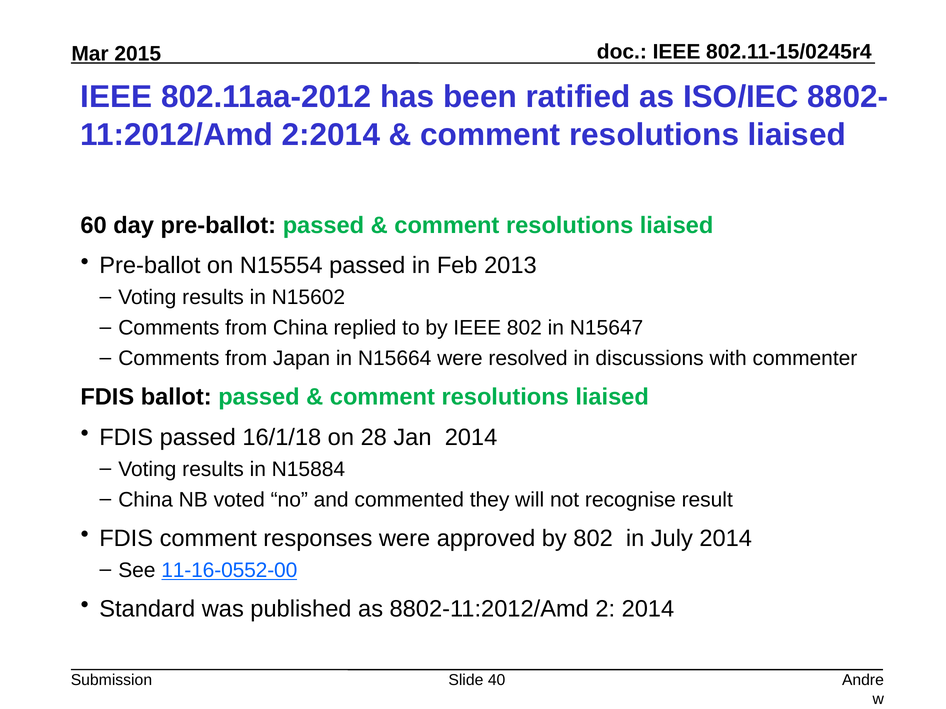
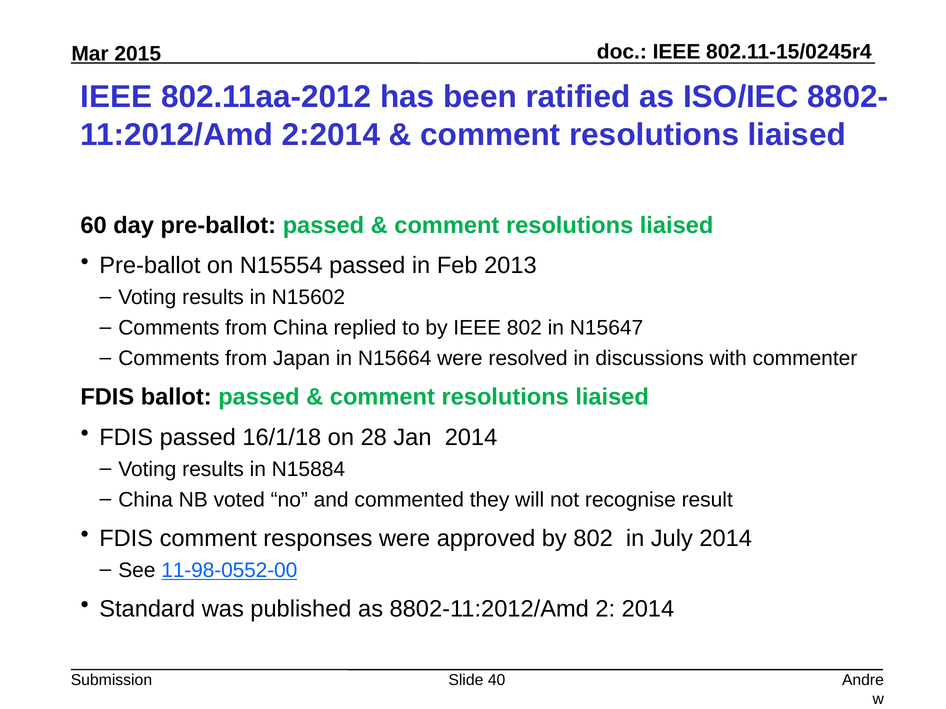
11-16-0552-00: 11-16-0552-00 -> 11-98-0552-00 (229, 571)
